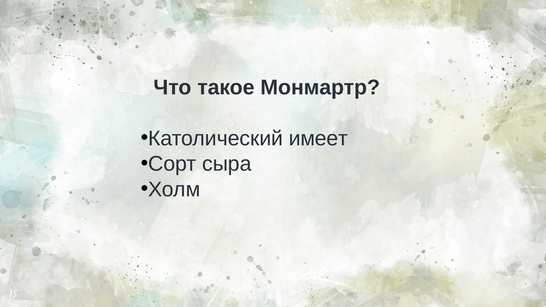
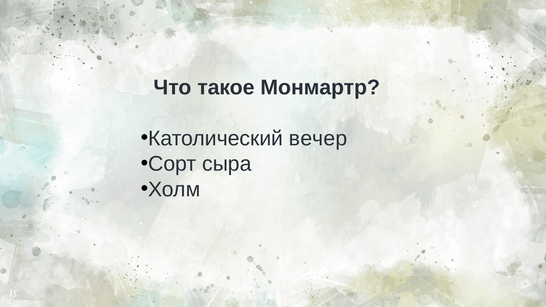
имеет: имеет -> вечер (318, 138)
